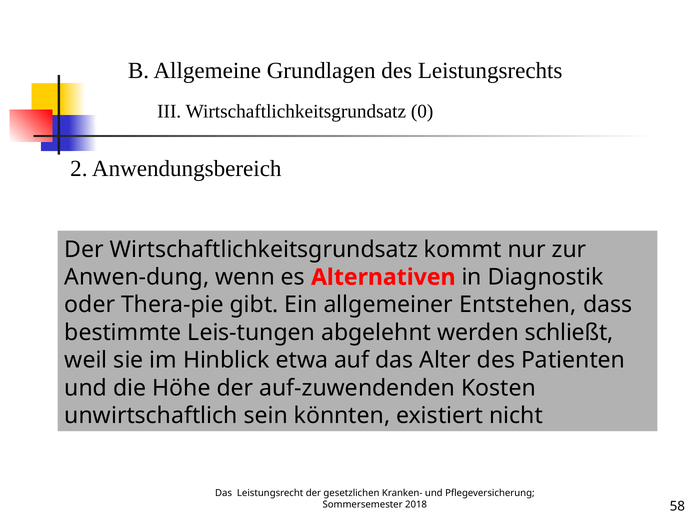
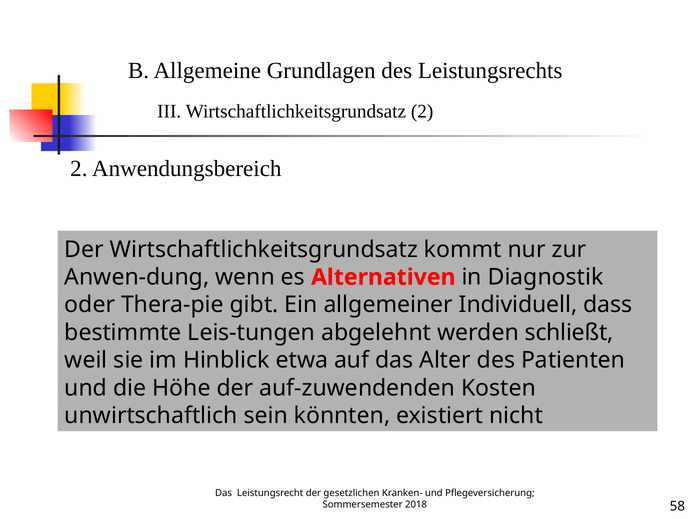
Wirtschaftlichkeitsgrundsatz 0: 0 -> 2 (422, 111)
Entstehen: Entstehen -> Individuell (518, 305)
